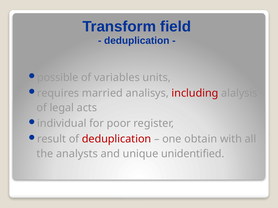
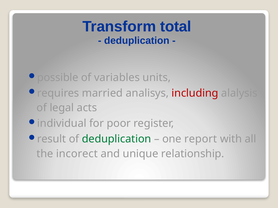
field: field -> total (176, 27)
deduplication colour: red -> green (117, 139)
obtain: obtain -> report (201, 139)
analysts: analysts -> incorect (77, 154)
unidentified: unidentified -> relationship (193, 154)
